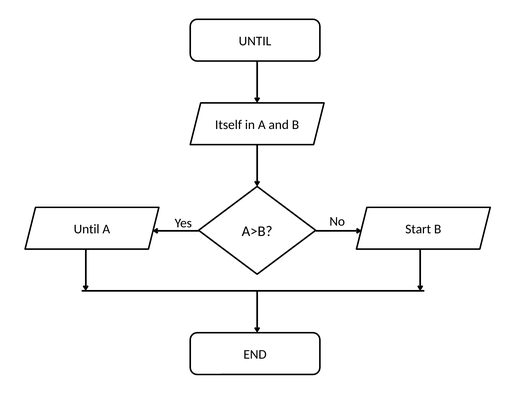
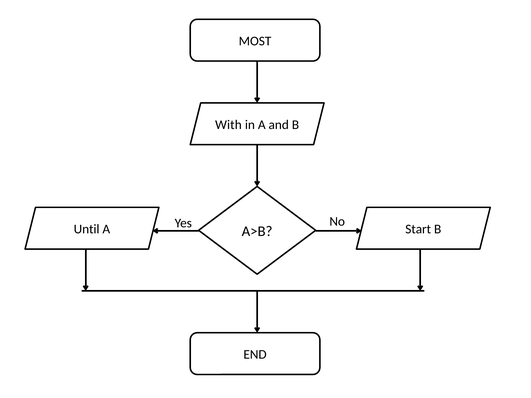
UNTIL: UNTIL -> MOST (255, 41)
Itself: Itself -> With (228, 125)
